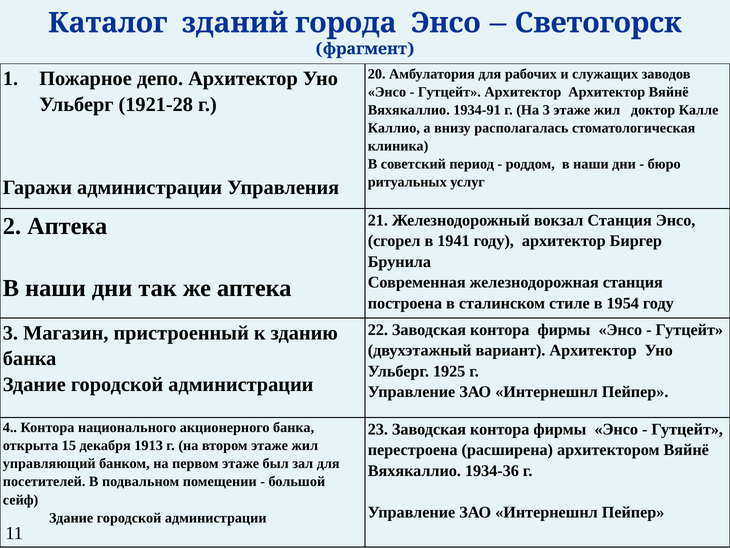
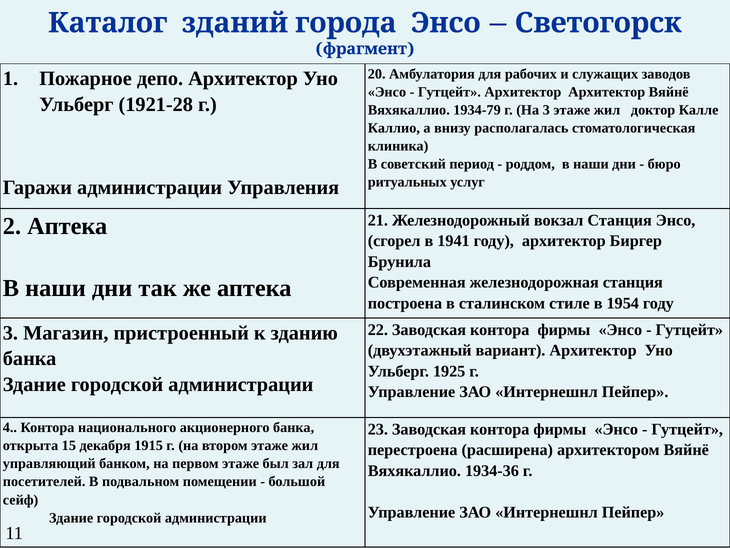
1934-91: 1934-91 -> 1934-79 (477, 110)
1913: 1913 -> 1915 (149, 445)
